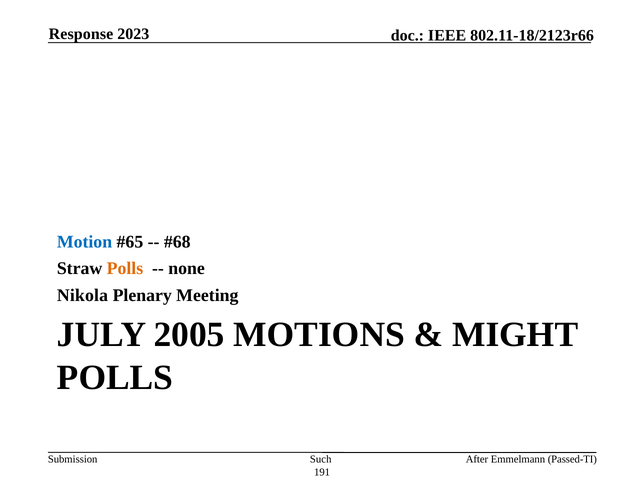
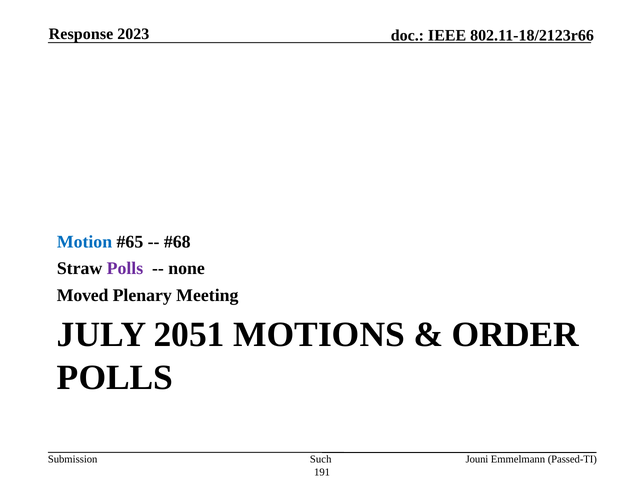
Polls colour: orange -> purple (125, 269)
Nikola: Nikola -> Moved (83, 295)
2005: 2005 -> 2051 (189, 335)
MIGHT: MIGHT -> ORDER (515, 335)
After: After -> Jouni (477, 460)
